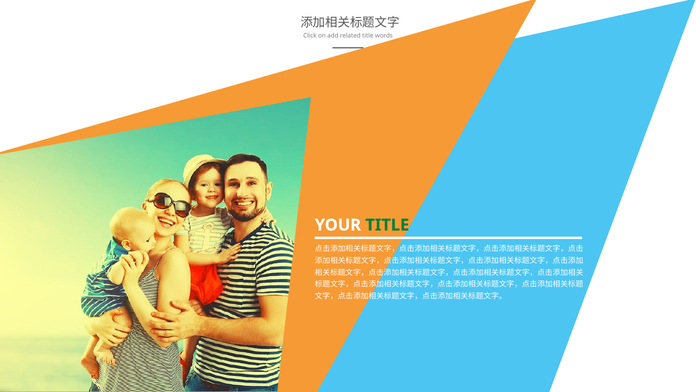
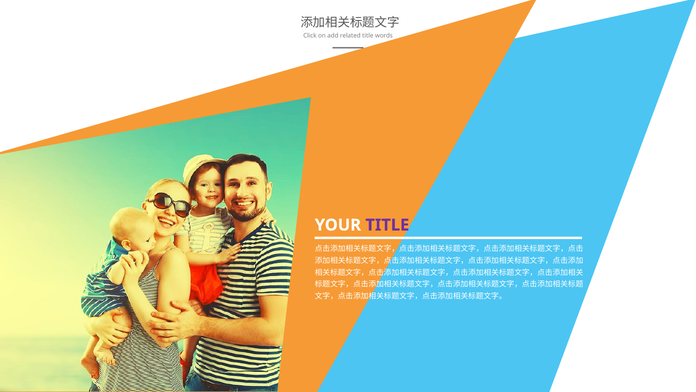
TITLE colour: green -> purple (387, 225)
